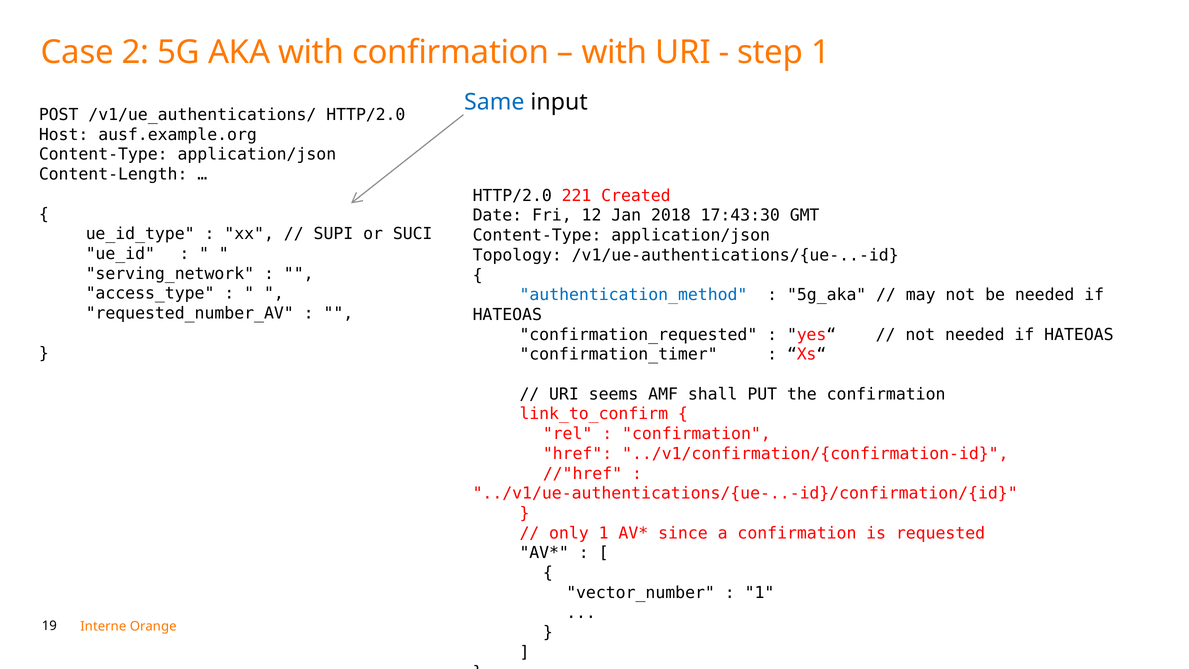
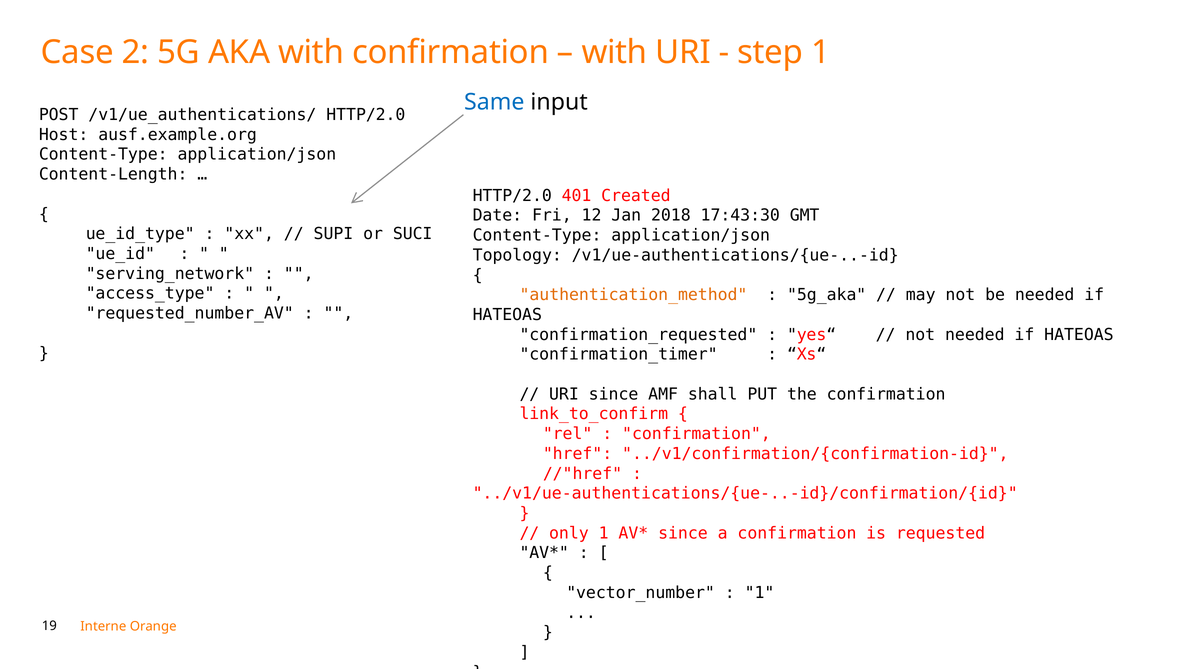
221: 221 -> 401 (577, 196)
authentication_method colour: blue -> orange (633, 295)
URI seems: seems -> since (614, 394)
